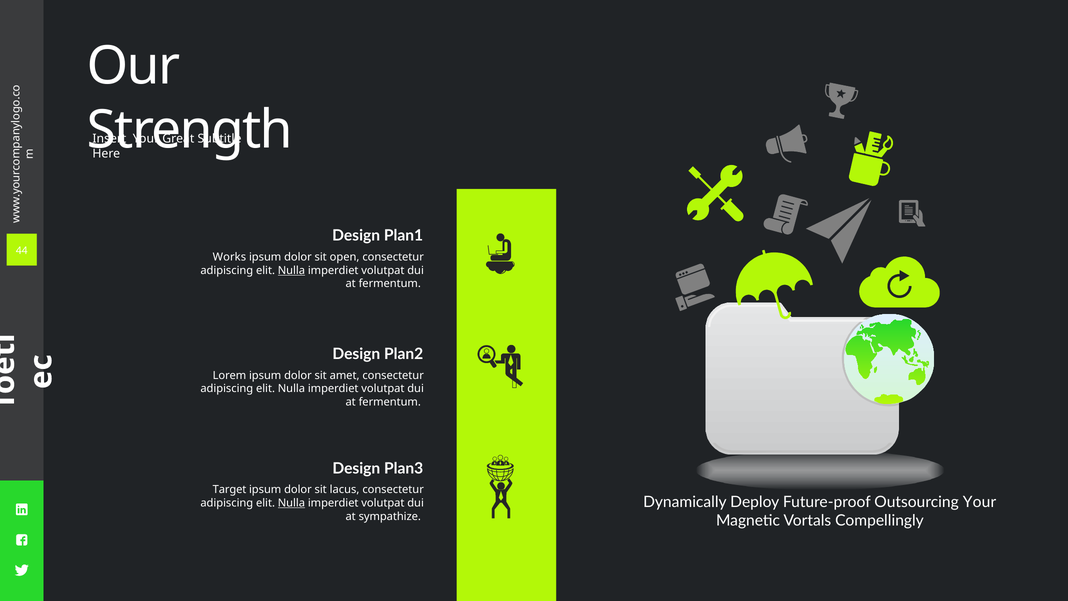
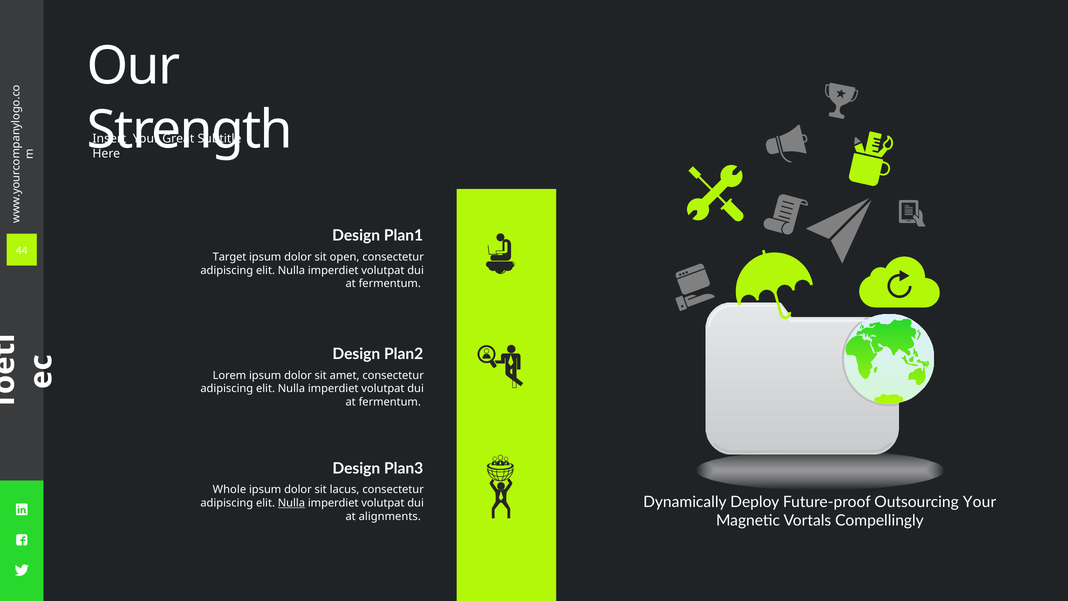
Works: Works -> Target (230, 257)
Nulla underline: present -> none (291, 270)
Target: Target -> Whole (229, 490)
sympathize: sympathize -> alignments (390, 516)
